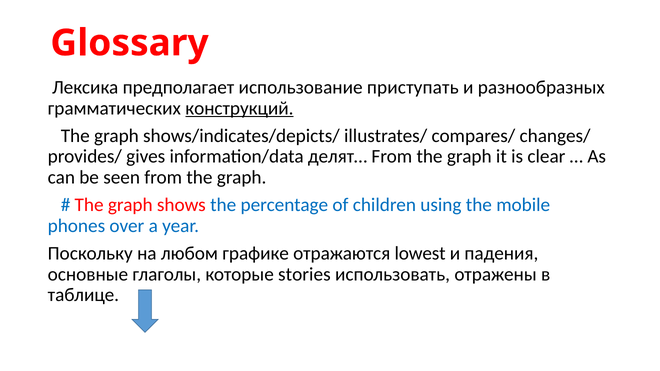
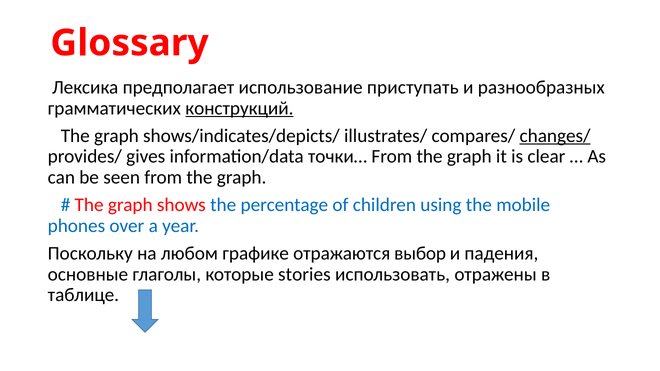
changes/ underline: none -> present (555, 136)
делят…: делят… -> точки… (338, 157)
lowest: lowest -> выбор (420, 254)
